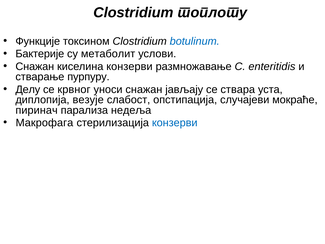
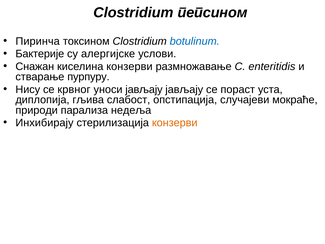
топлоту: топлоту -> пепсином (213, 13)
Функције: Функције -> Пиринча (38, 41)
метаболит: метаболит -> алергијске (108, 54)
Делу: Делу -> Нису (28, 89)
уноси снажан: снажан -> јављају (144, 89)
ствара: ствара -> пораст (238, 89)
везује: везује -> гљива (88, 100)
пиринач: пиринач -> природи (37, 110)
Макрофага: Макрофага -> Инхибирају (44, 123)
конзерви colour: blue -> orange (175, 123)
